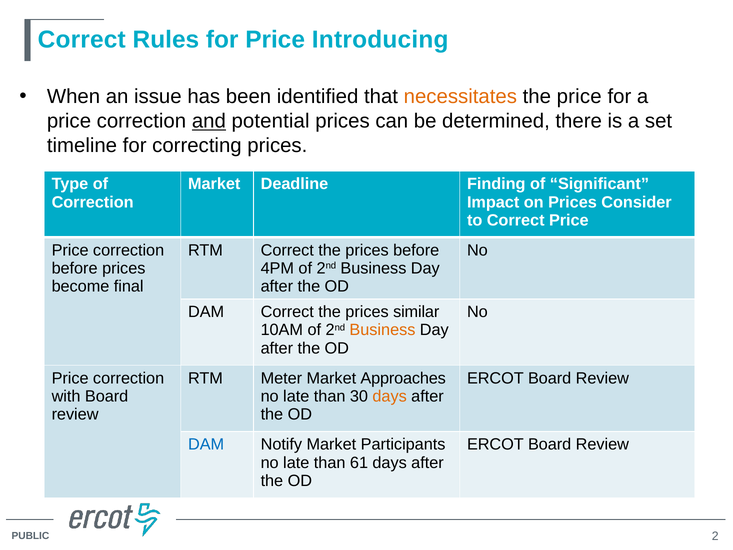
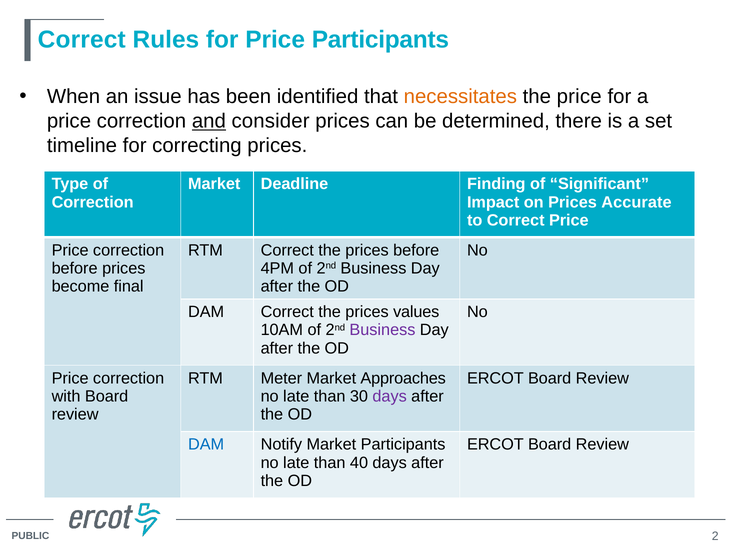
Price Introducing: Introducing -> Participants (380, 40)
potential: potential -> consider (271, 121)
Consider: Consider -> Accurate (636, 202)
similar: similar -> values (416, 312)
Business colour: orange -> purple (382, 330)
days colour: orange -> purple (390, 396)
61: 61 -> 40 (359, 462)
